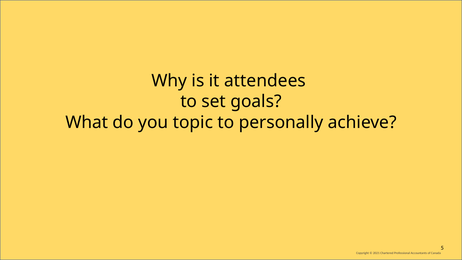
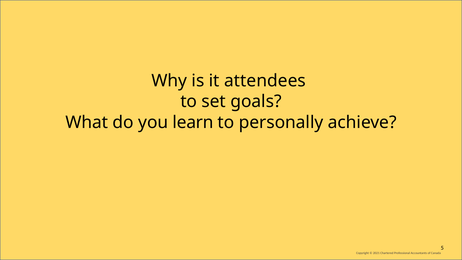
topic: topic -> learn (193, 122)
